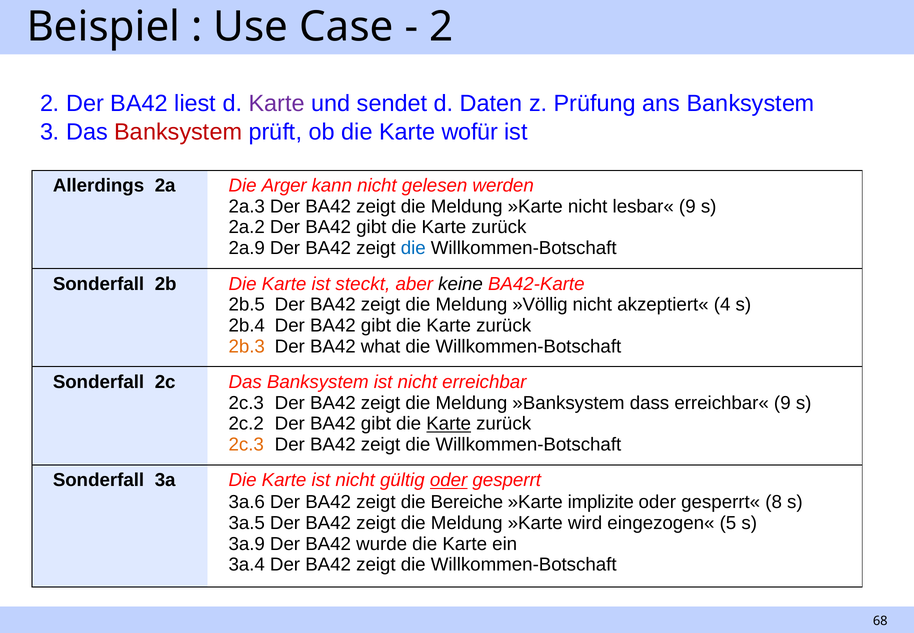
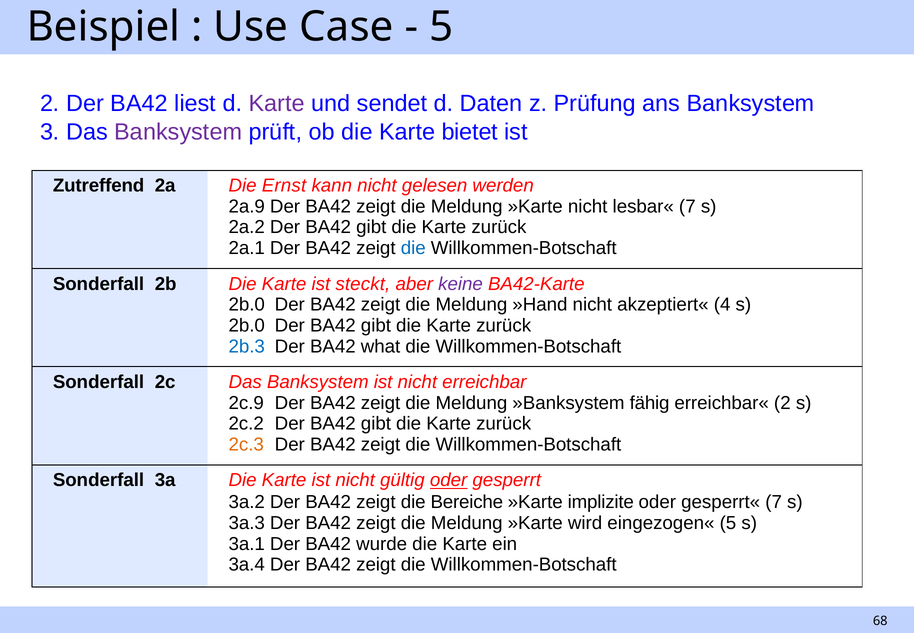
2: 2 -> 5 (441, 27)
Banksystem colour: red -> purple (178, 132)
wofür: wofür -> bietet (470, 132)
Allerdings: Allerdings -> Zutreffend (99, 186)
Arger: Arger -> Ernst (284, 186)
2a.3: 2a.3 -> 2a.9 (247, 206)
lesbar« 9: 9 -> 7 (687, 206)
2a.9: 2a.9 -> 2a.1 (247, 248)
keine colour: black -> purple (461, 284)
2b.5: 2b.5 -> 2b.0 (247, 305)
»Völlig: »Völlig -> »Hand (540, 305)
2b.4: 2b.4 -> 2b.0 (247, 325)
2b.3 colour: orange -> blue (247, 346)
2c.3: 2c.3 -> 2c.9 (246, 403)
dass: dass -> fähig (650, 403)
erreichbar« 9: 9 -> 2 (782, 403)
Karte underline: present -> none (449, 424)
3a.6: 3a.6 -> 3a.2 (247, 502)
gesperrt« 8: 8 -> 7 (774, 502)
3a.5: 3a.5 -> 3a.3 (247, 523)
3a.9: 3a.9 -> 3a.1 (247, 544)
